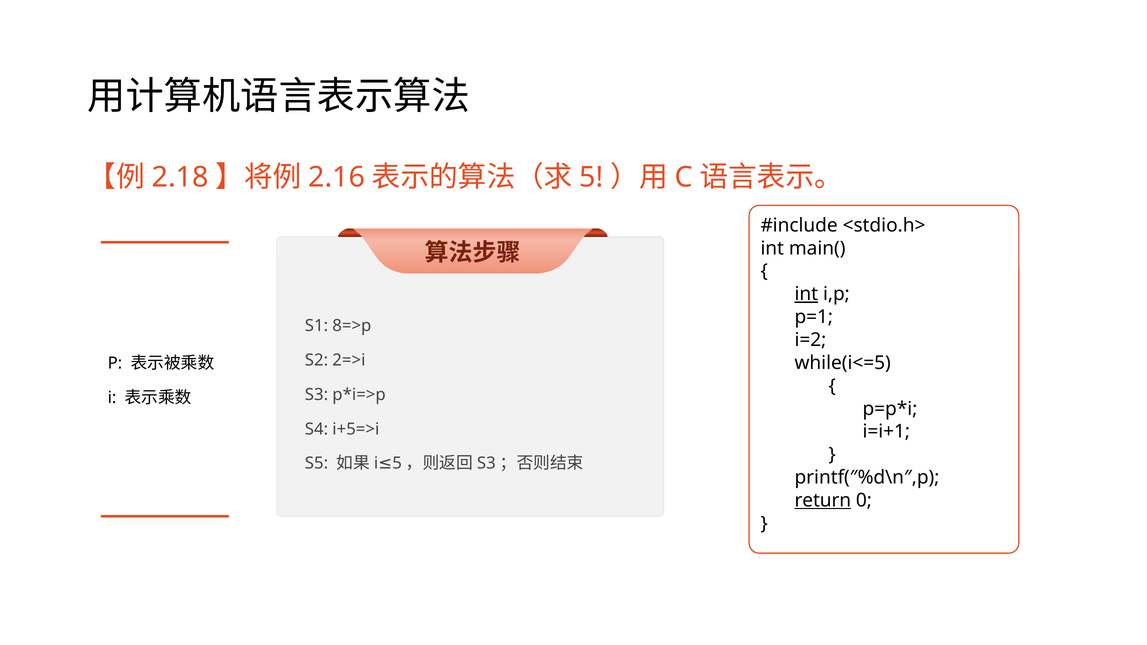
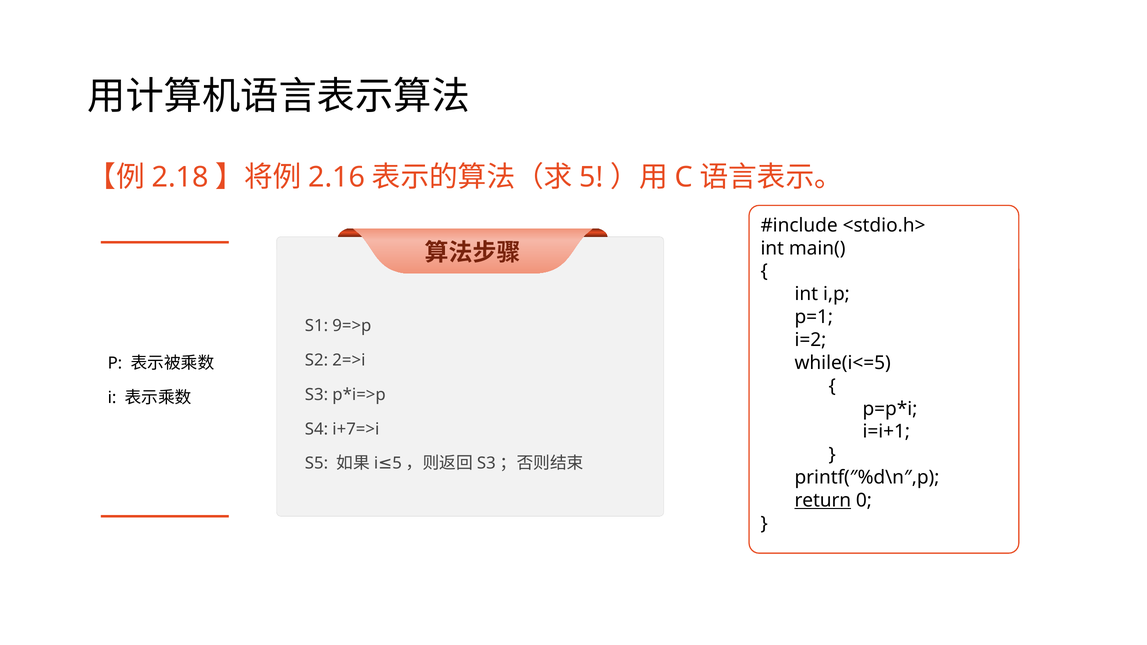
int underline: present -> none (806, 294)
8=>p: 8=>p -> 9=>p (352, 326)
i+5=>i: i+5=>i -> i+7=>i (356, 429)
